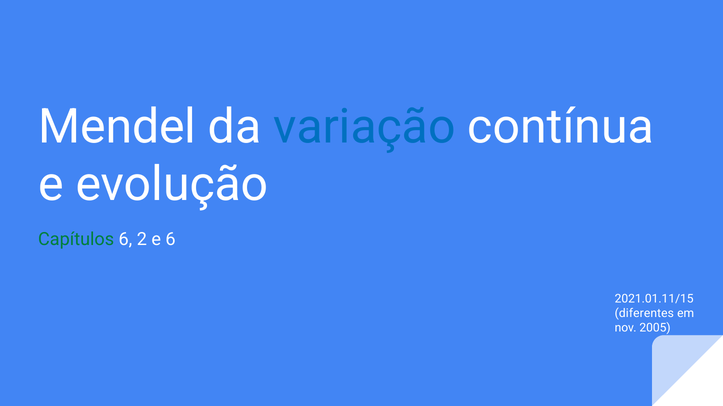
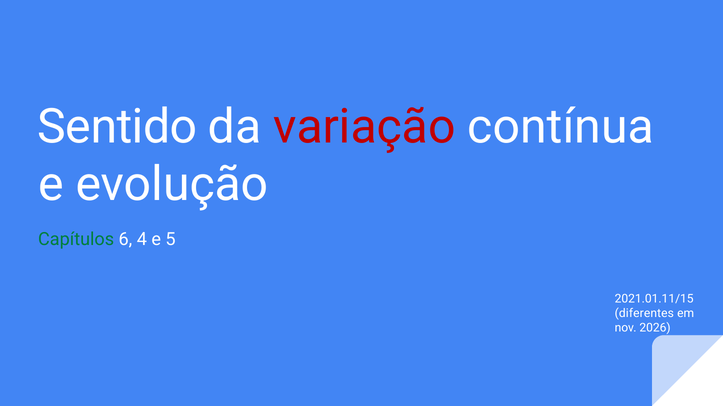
Mendel: Mendel -> Sentido (117, 127)
variação colour: blue -> red (364, 127)
2: 2 -> 4 (142, 240)
e 6: 6 -> 5 (171, 240)
2005: 2005 -> 2026 (655, 328)
